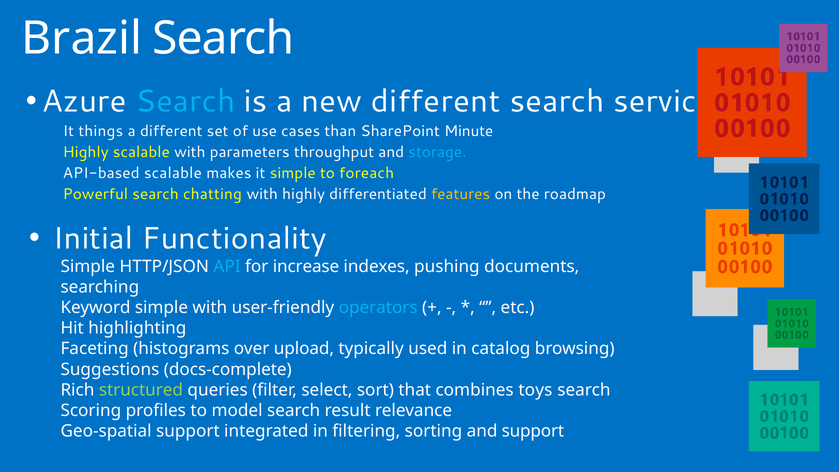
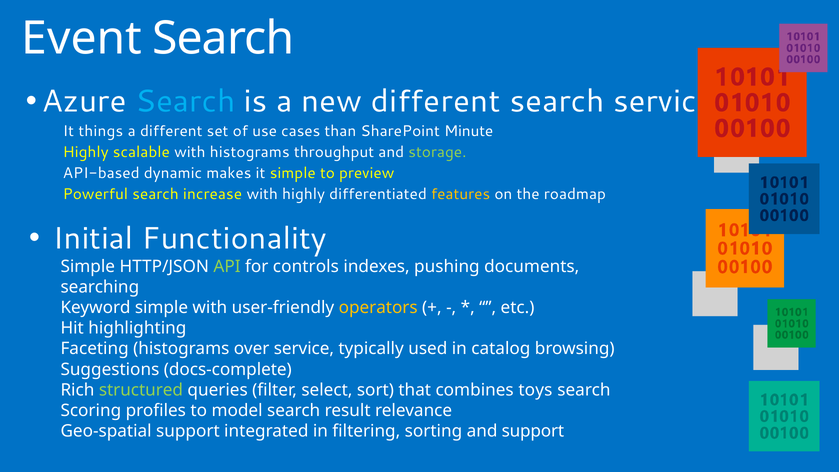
Brazil: Brazil -> Event (82, 38)
with parameters: parameters -> histograms (250, 152)
storage colour: light blue -> light green (437, 152)
API-based scalable: scalable -> dynamic (173, 173)
foreach: foreach -> preview (367, 173)
chatting: chatting -> increase (213, 194)
API colour: light blue -> light green (227, 266)
increase: increase -> controls (306, 266)
operators colour: light blue -> yellow (378, 308)
over upload: upload -> service (304, 349)
